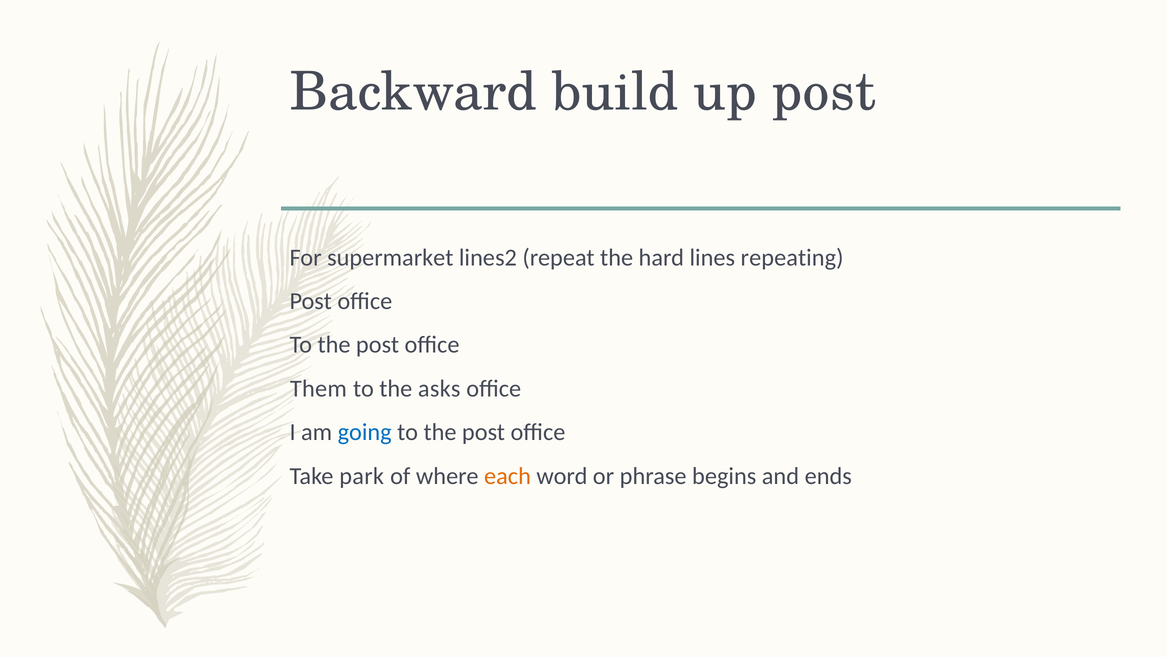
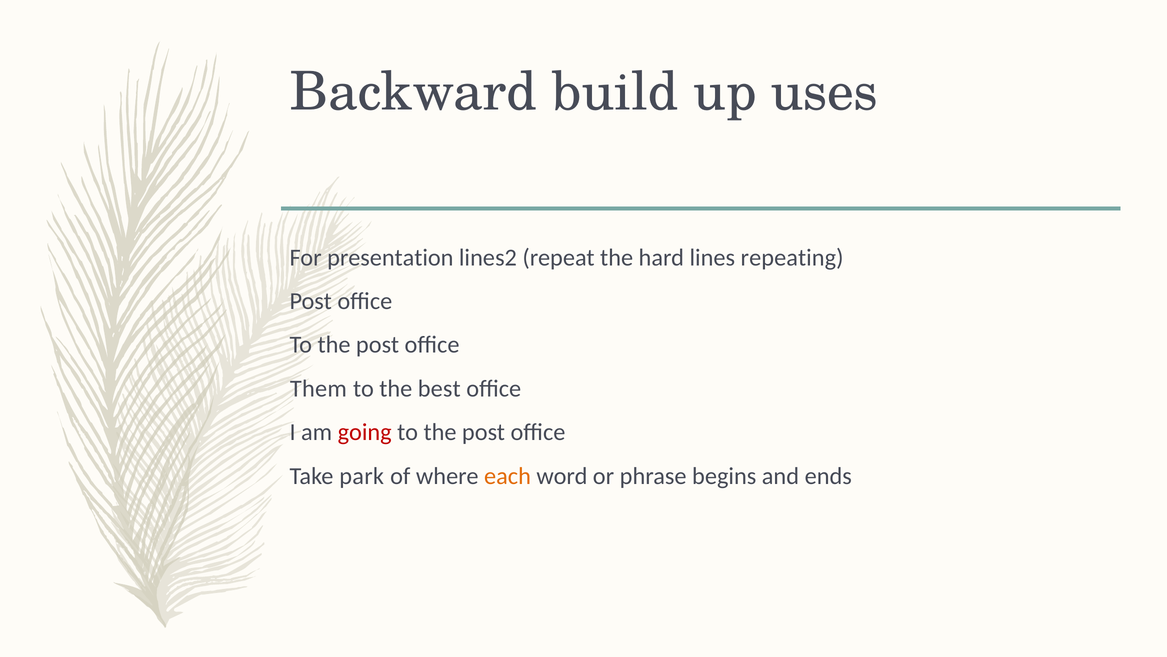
up post: post -> uses (824, 92)
supermarket: supermarket -> presentation (390, 257)
asks: asks -> best (439, 388)
going colour: blue -> red (365, 432)
